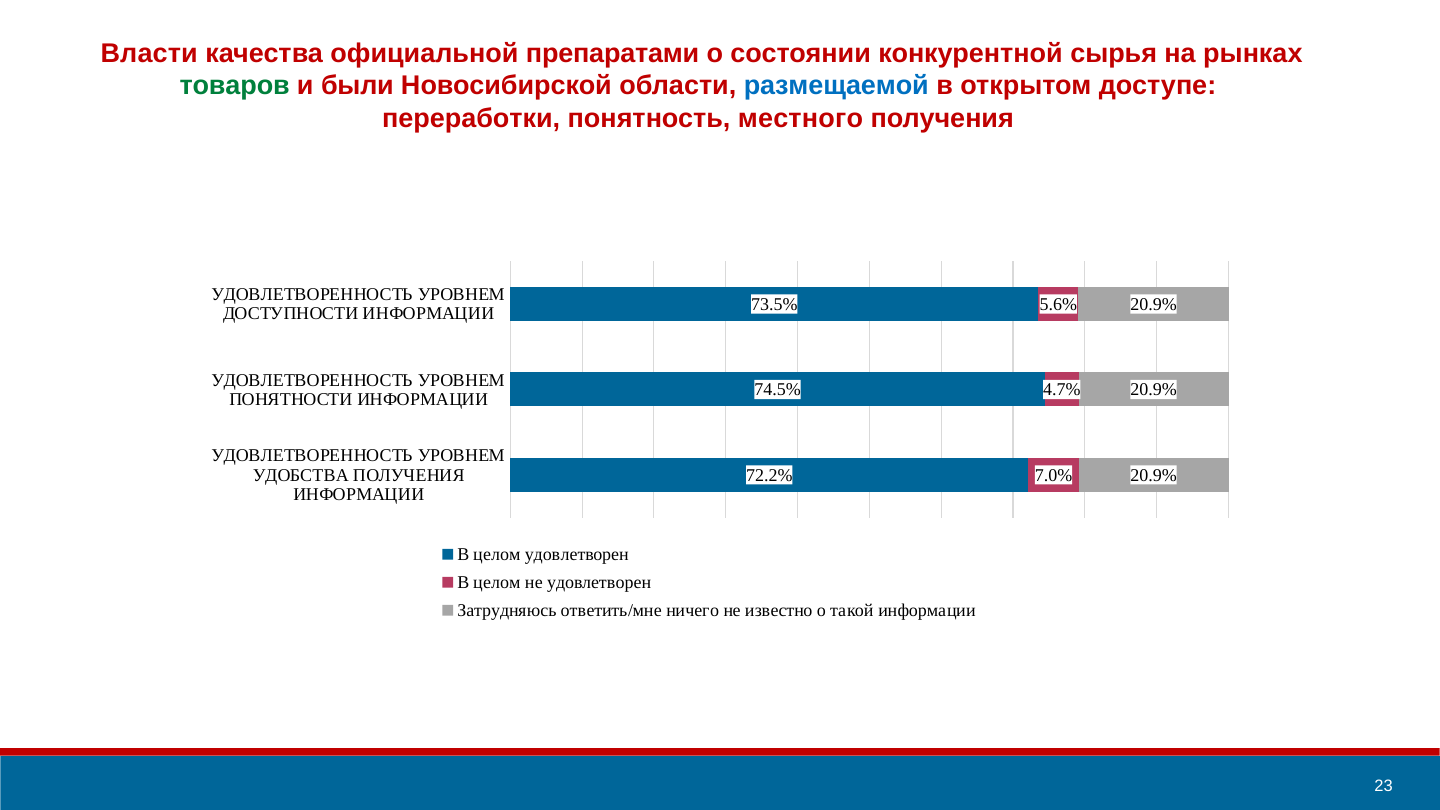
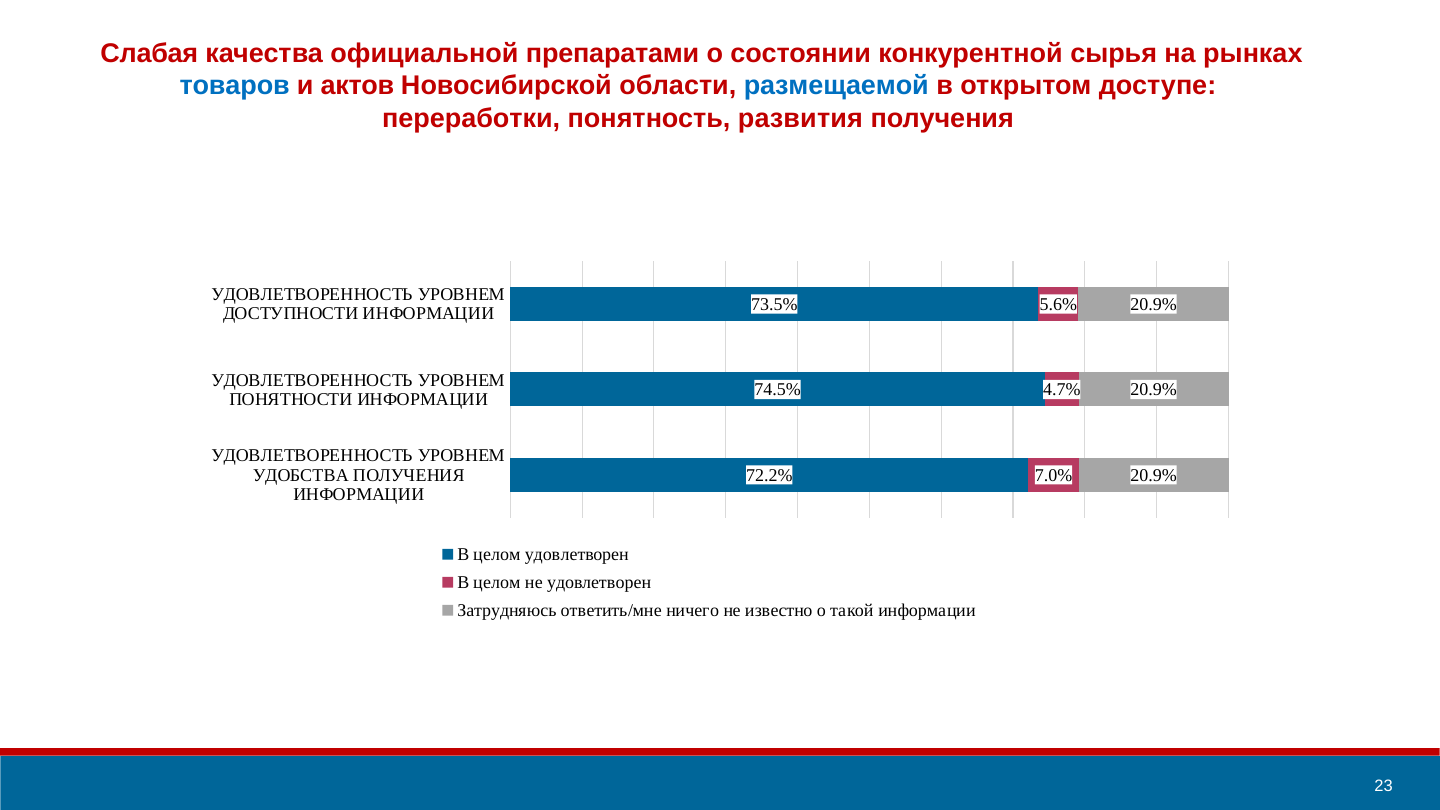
Власти: Власти -> Слабая (149, 54)
товаров colour: green -> blue (235, 86)
были: были -> актов (357, 86)
местного: местного -> развития (800, 118)
